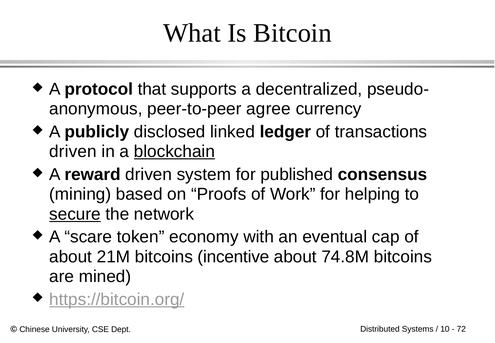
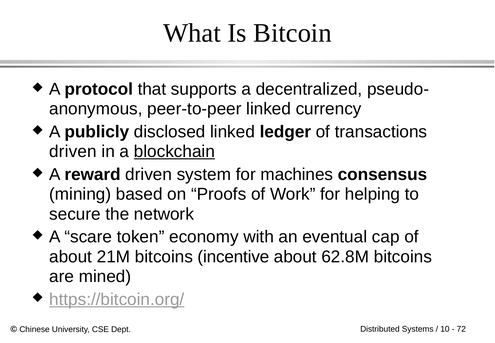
peer-to-peer agree: agree -> linked (269, 109)
published: published -> machines (297, 174)
secure underline: present -> none (75, 214)
74.8M: 74.8M -> 62.8M (345, 256)
